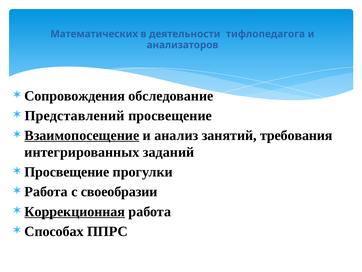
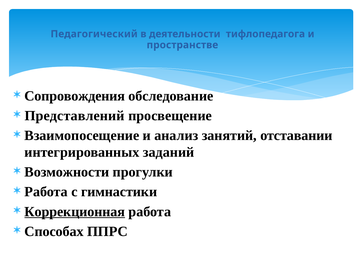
Математических: Математических -> Педагогический (94, 34)
анализаторов: анализаторов -> пространстве (182, 45)
Взаимопосещение underline: present -> none (82, 135)
требования: требования -> отставании (296, 135)
Просвещение: Просвещение -> Возможности (67, 172)
своеобразии: своеобразии -> гимнастики (119, 191)
